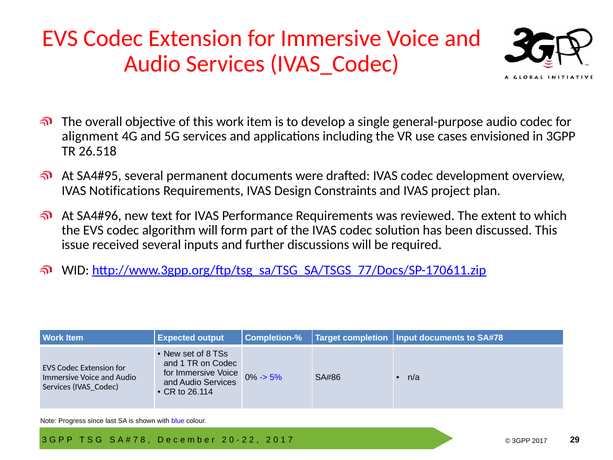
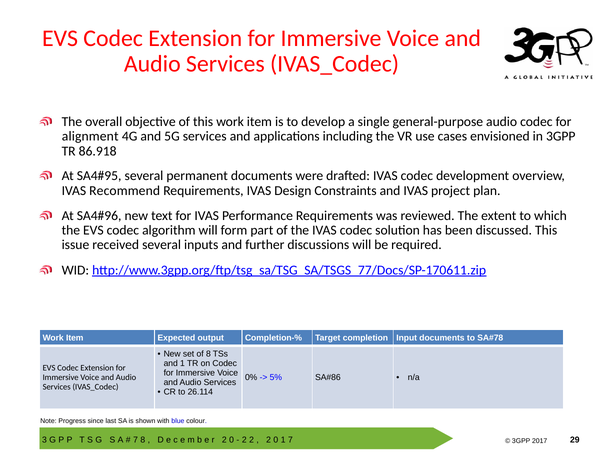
26.518: 26.518 -> 86.918 (98, 151)
Notifications: Notifications -> Recommend (125, 191)
